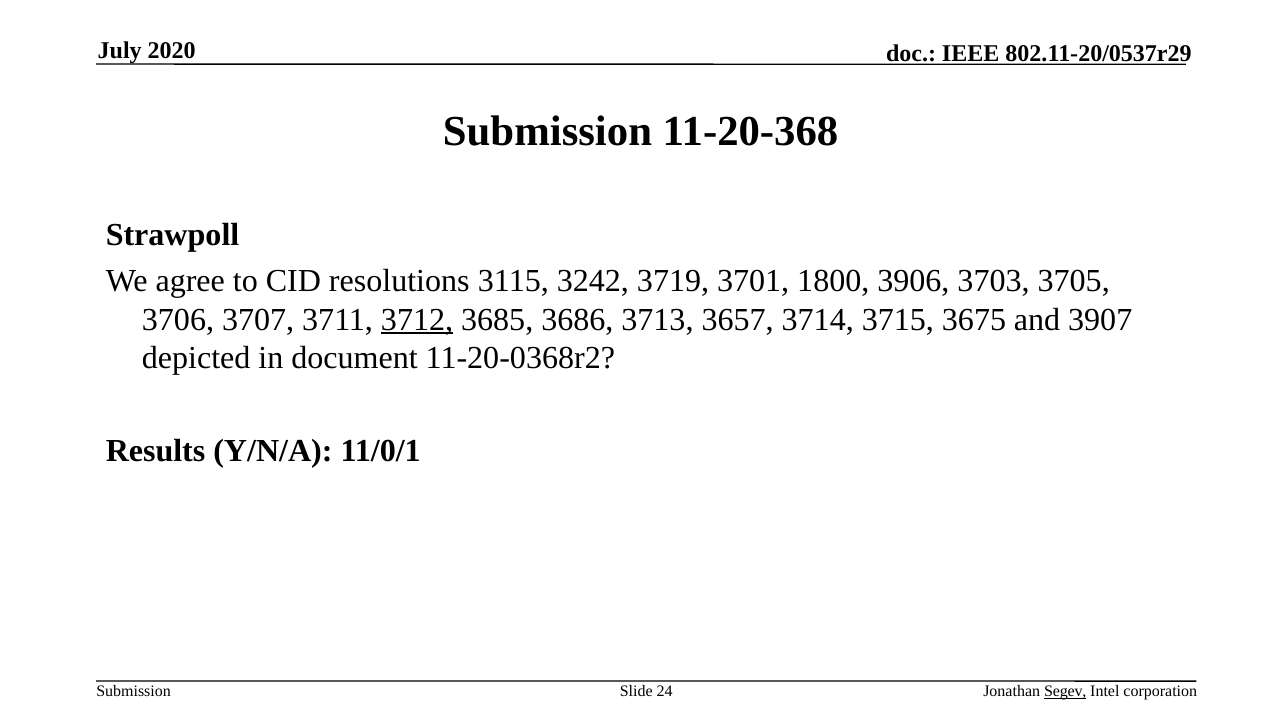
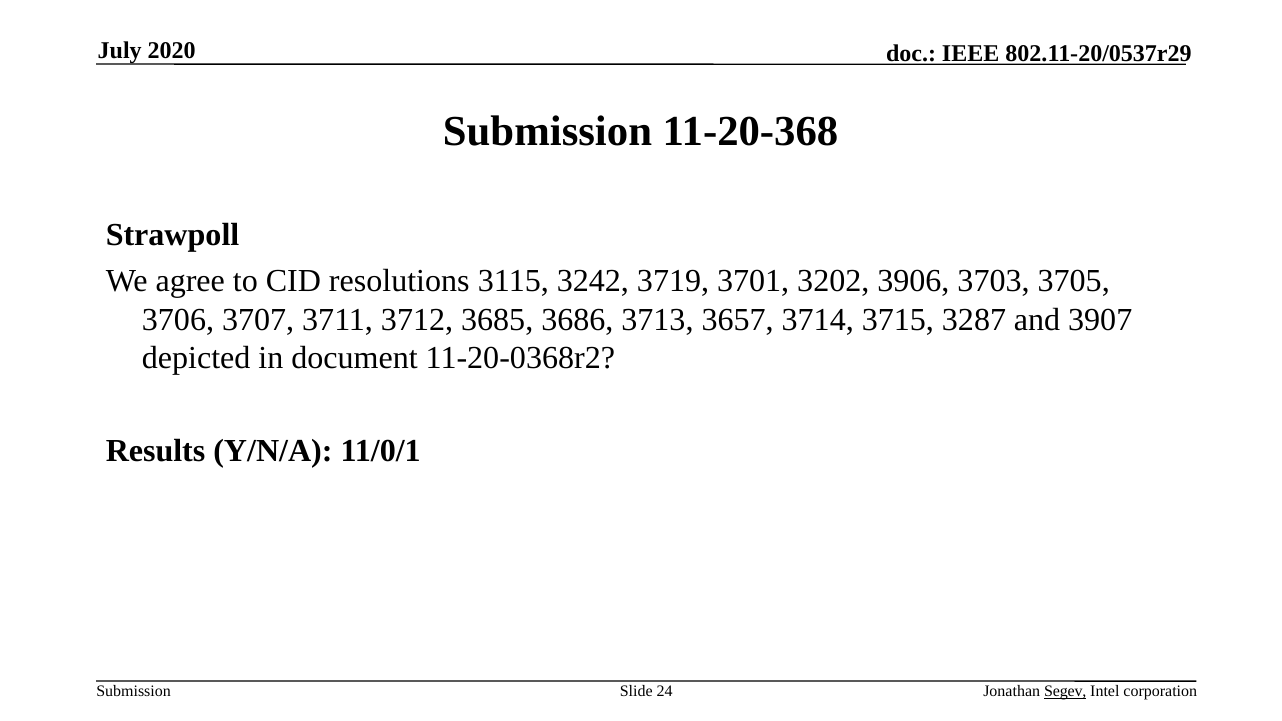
1800: 1800 -> 3202 (833, 281)
3712 underline: present -> none (417, 320)
3675: 3675 -> 3287 (974, 320)
